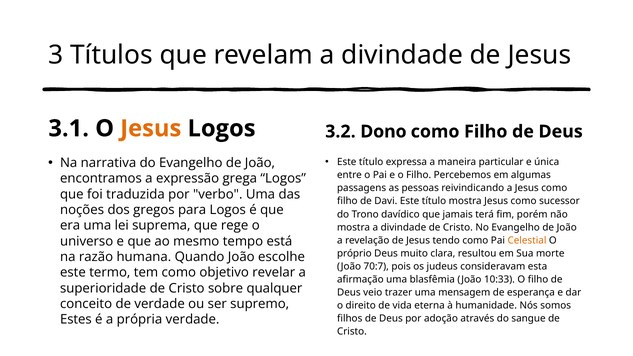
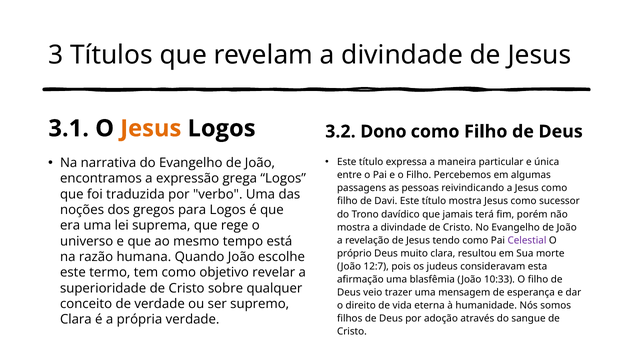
Celestial colour: orange -> purple (527, 240)
70:7: 70:7 -> 12:7 (376, 266)
Estes: Estes -> Clara (76, 320)
